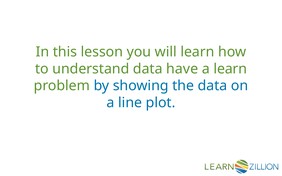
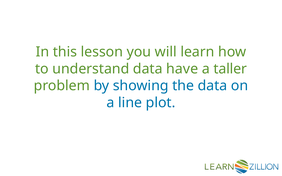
a learn: learn -> taller (230, 69)
